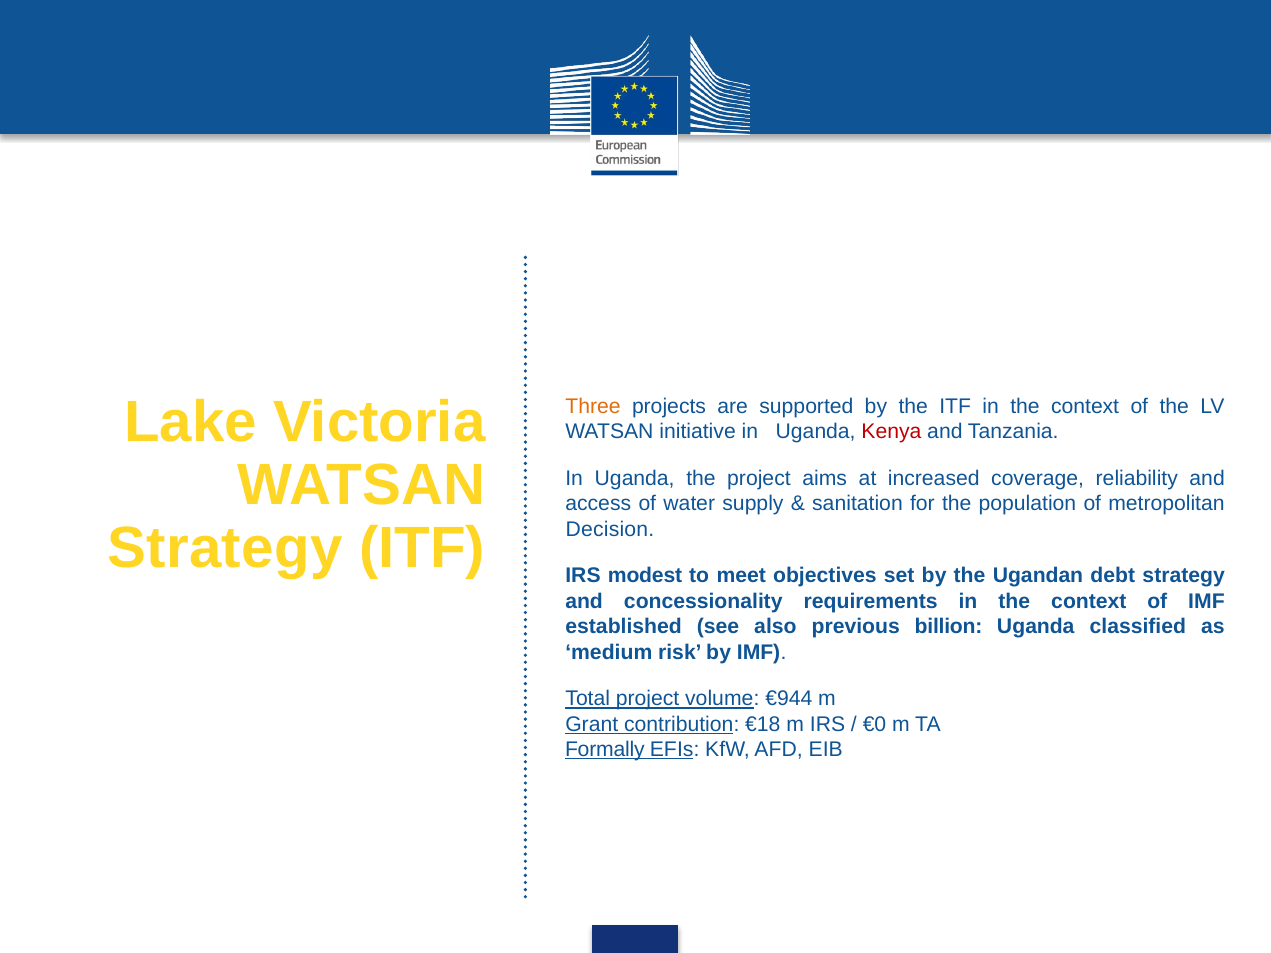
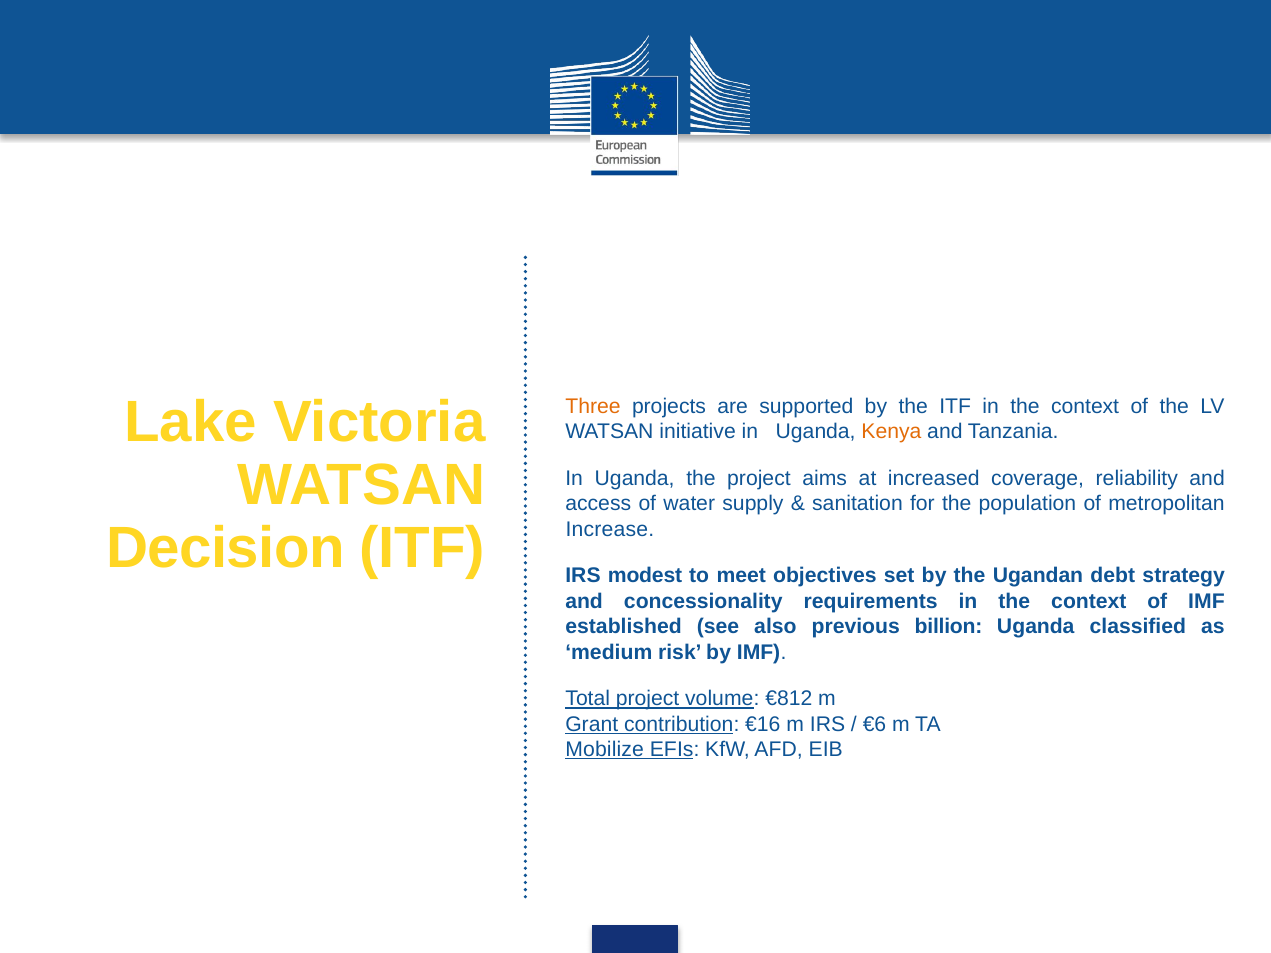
Kenya colour: red -> orange (891, 432)
Decision: Decision -> Increase (610, 529)
Strategy: Strategy -> Decision (225, 548)
€944: €944 -> €812 (789, 699)
€18: €18 -> €16 (763, 724)
€0: €0 -> €6 (874, 724)
Formally: Formally -> Mobilize (605, 750)
